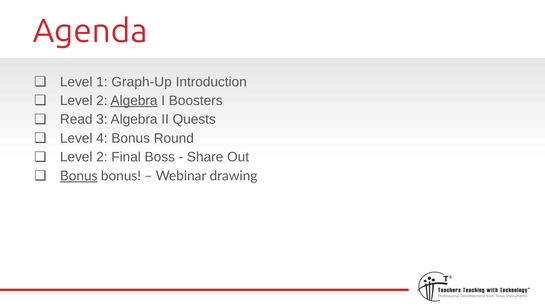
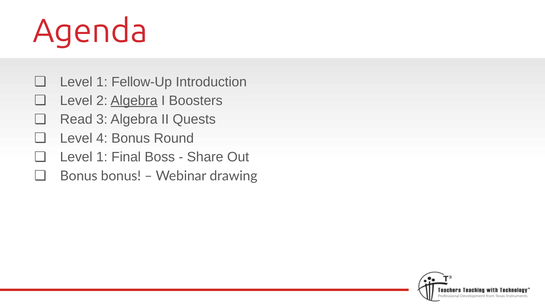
Graph-Up: Graph-Up -> Fellow-Up (142, 82)
2: 2 -> 1 (102, 157)
Bonus underline: present -> none (79, 176)
